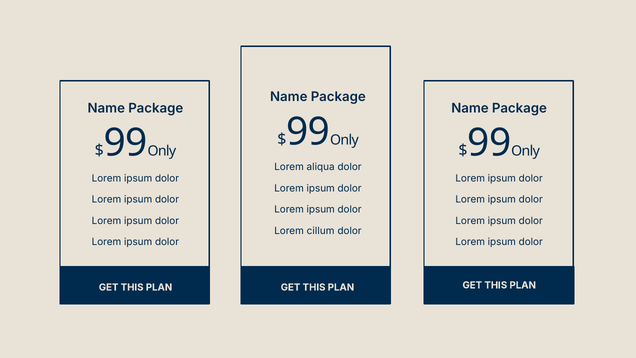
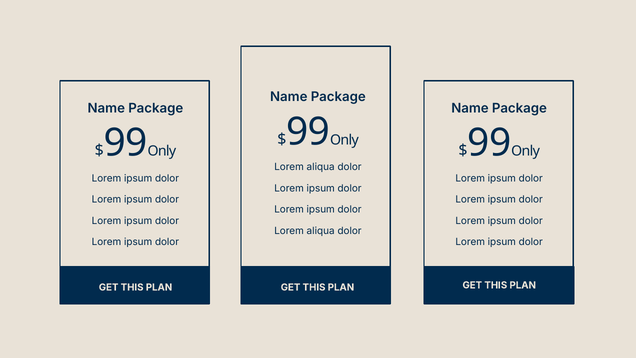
cillum: cillum -> aliqua (321, 231)
